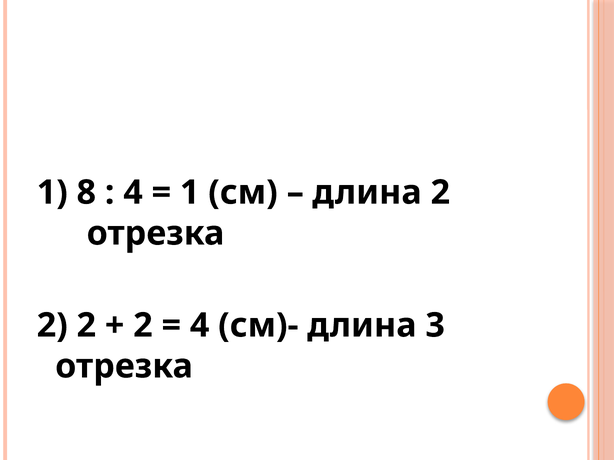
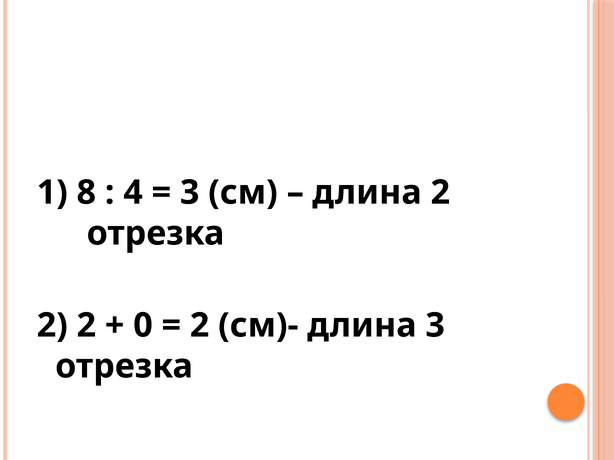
1: 1 -> 3 (190, 193)
2: 2 -> 0 (143, 326)
4: 4 -> 2 (200, 326)
